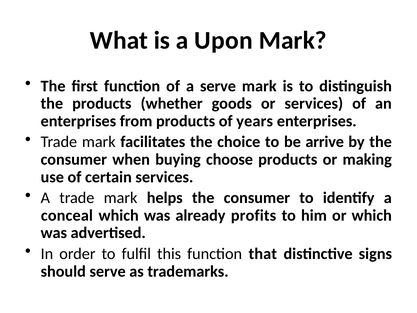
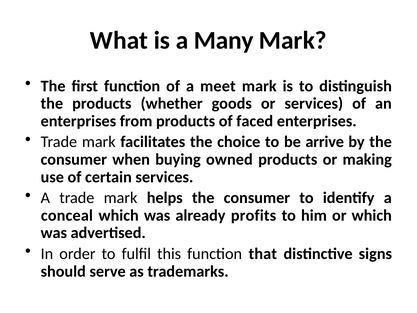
Upon: Upon -> Many (224, 40)
a serve: serve -> meet (218, 86)
years: years -> faced (255, 121)
choose: choose -> owned (229, 159)
